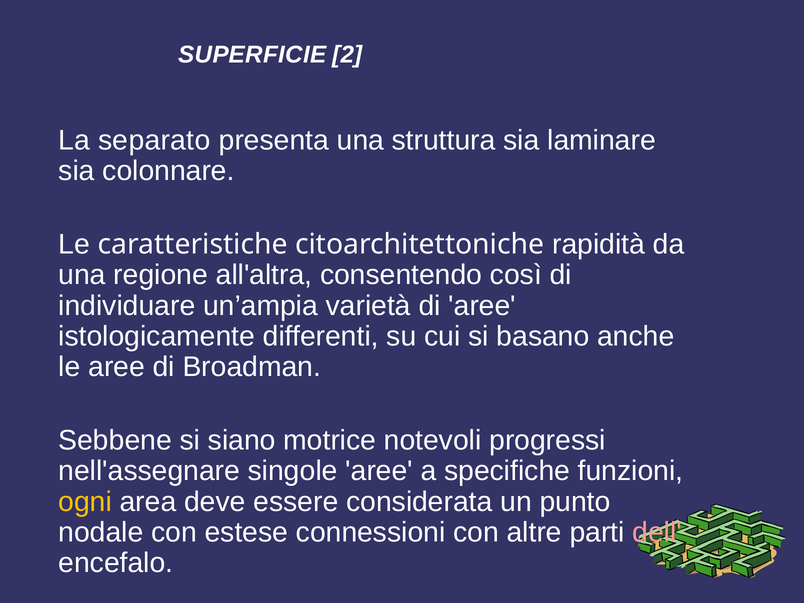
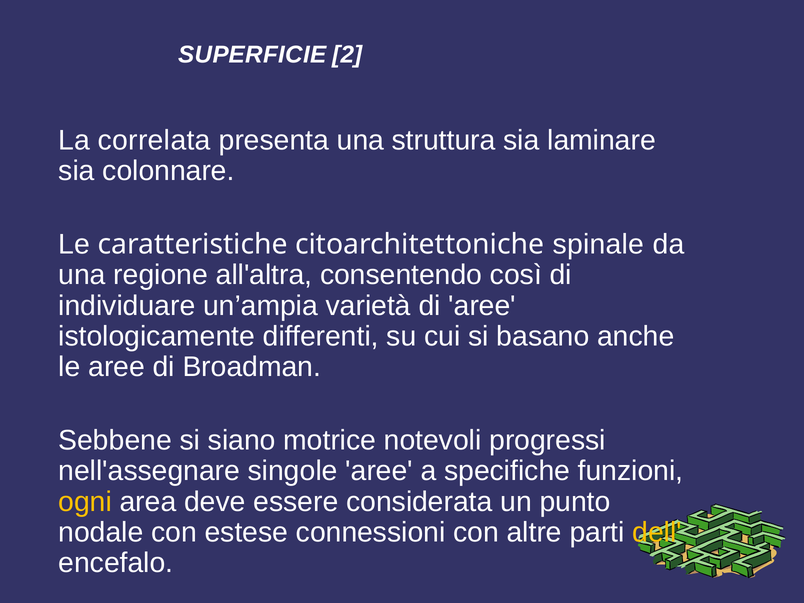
separato: separato -> correlata (154, 140)
rapidità: rapidità -> spinale (598, 244)
dell colour: pink -> yellow (657, 532)
